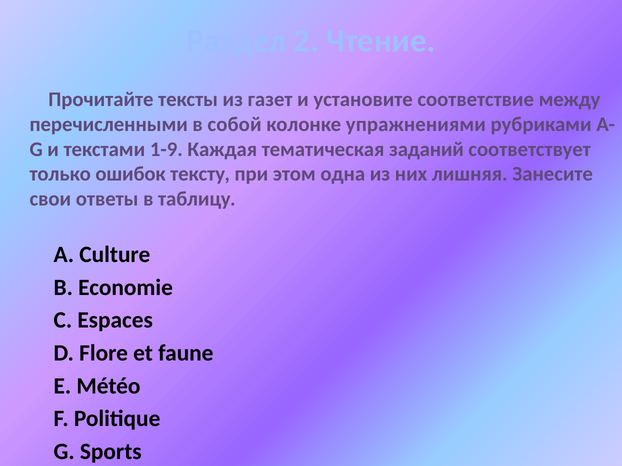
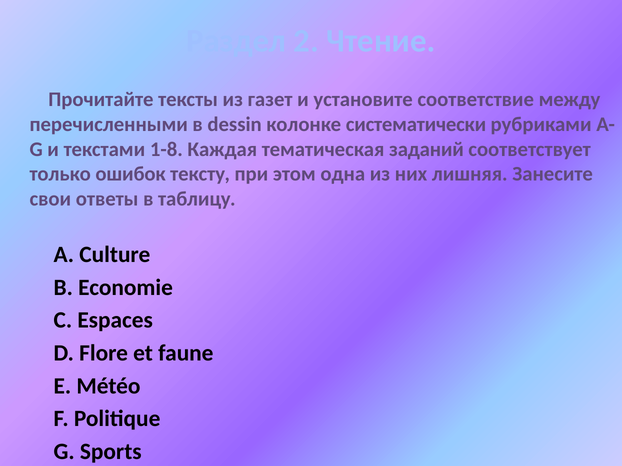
собой: собой -> dessin (235, 124)
упражнениями: упражнениями -> систематически (416, 124)
1-9: 1-9 -> 1-8 (166, 149)
